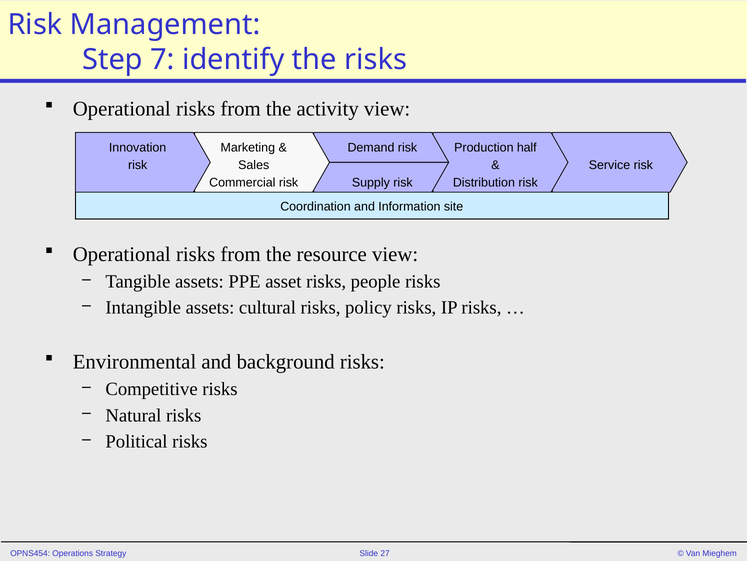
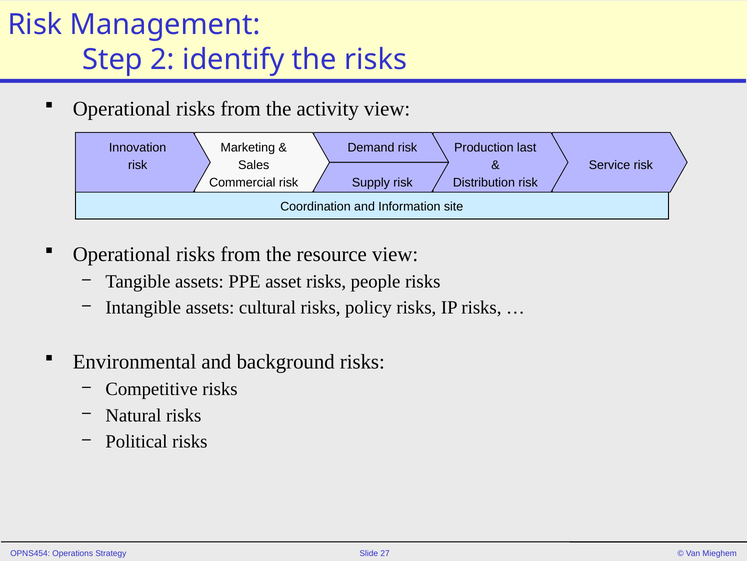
7: 7 -> 2 (162, 60)
half: half -> last (527, 148)
